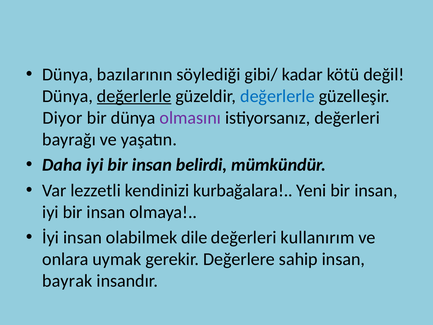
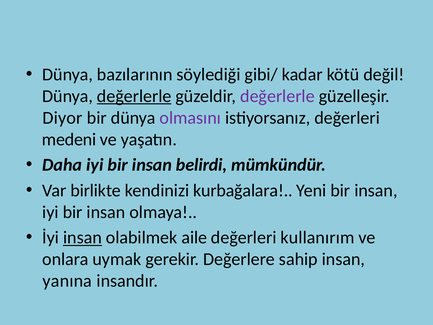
değerlerle colour: blue -> purple (277, 96)
bayrağı: bayrağı -> medeni (69, 139)
lezzetli: lezzetli -> birlikte (96, 190)
insan underline: none -> present (82, 237)
dile: dile -> aile (194, 237)
bayrak: bayrak -> yanına (67, 281)
